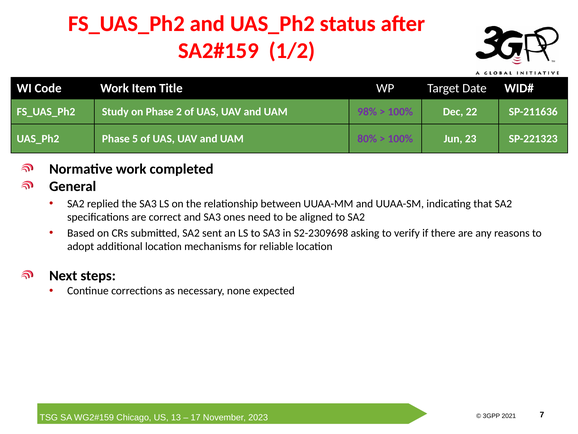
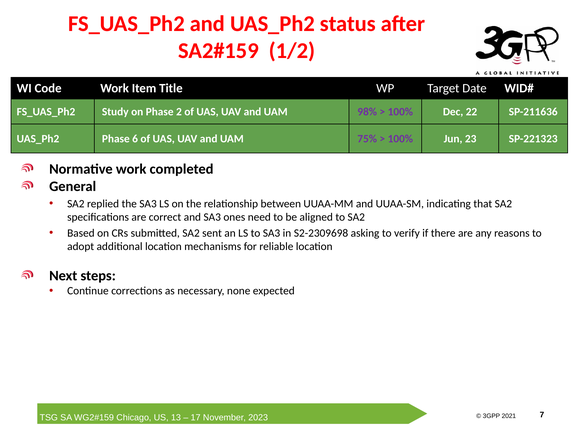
5: 5 -> 6 (135, 139)
80%: 80% -> 75% (367, 139)
